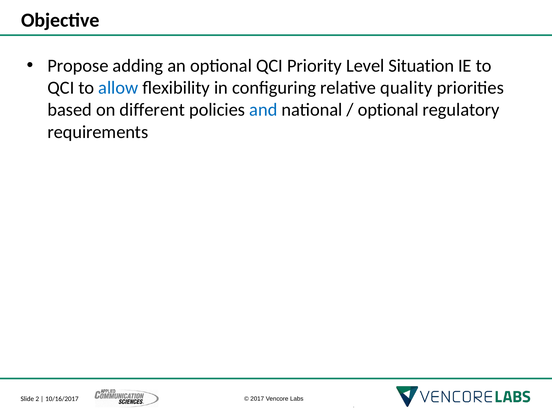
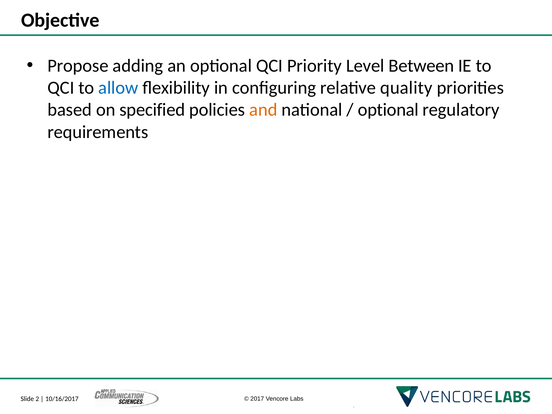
Situation: Situation -> Between (421, 66)
different: different -> specified (152, 110)
and colour: blue -> orange (263, 110)
